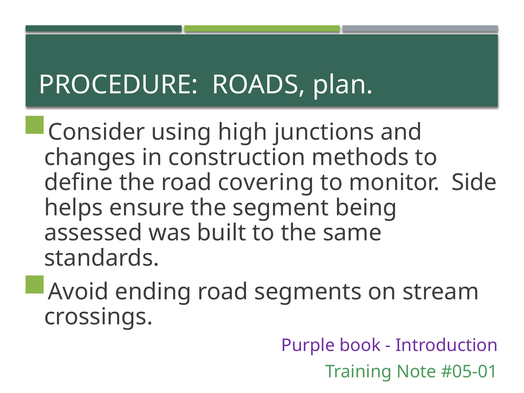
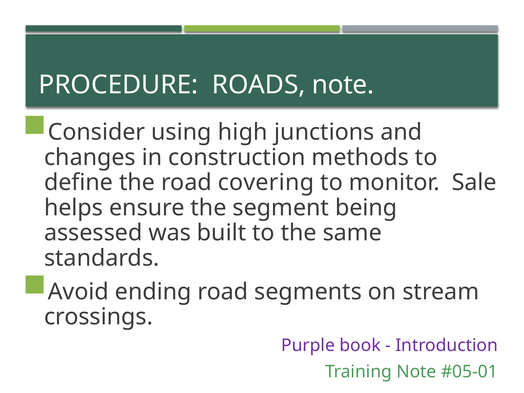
ROADS plan: plan -> note (343, 85)
Side: Side -> Sale (474, 183)
